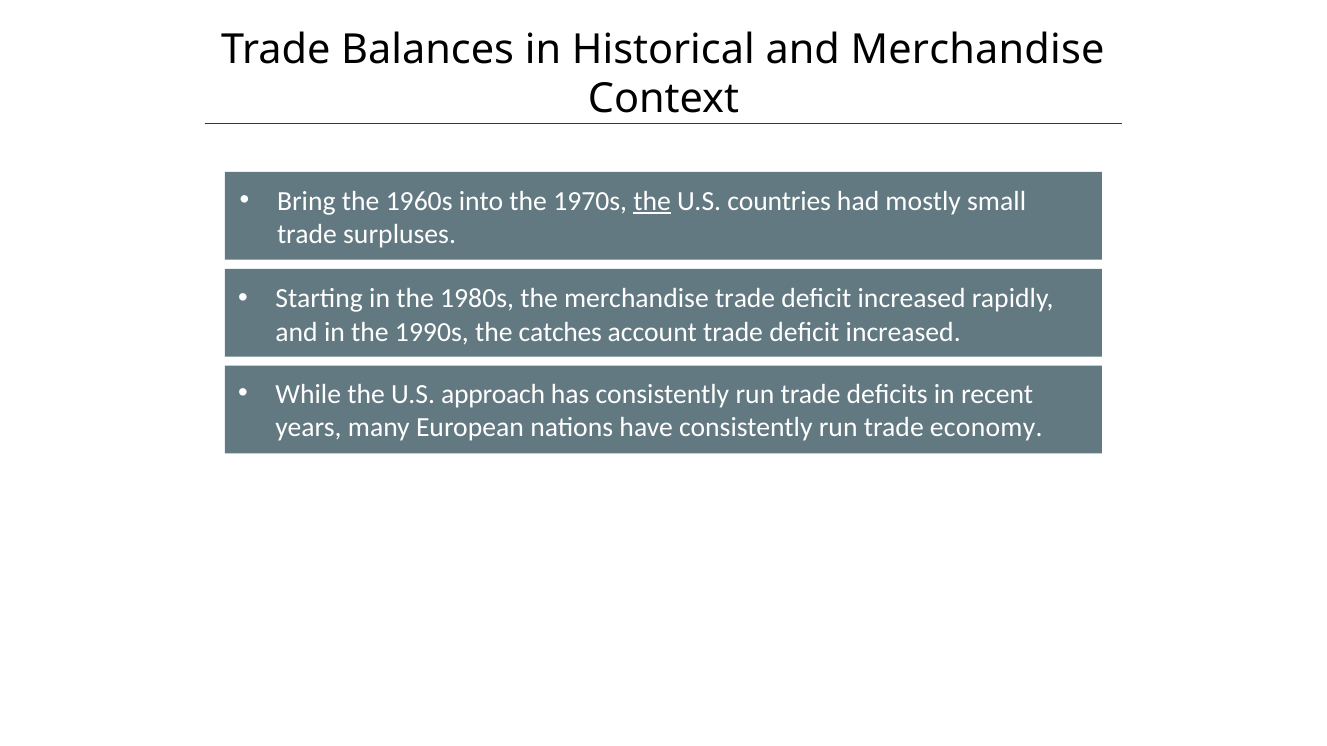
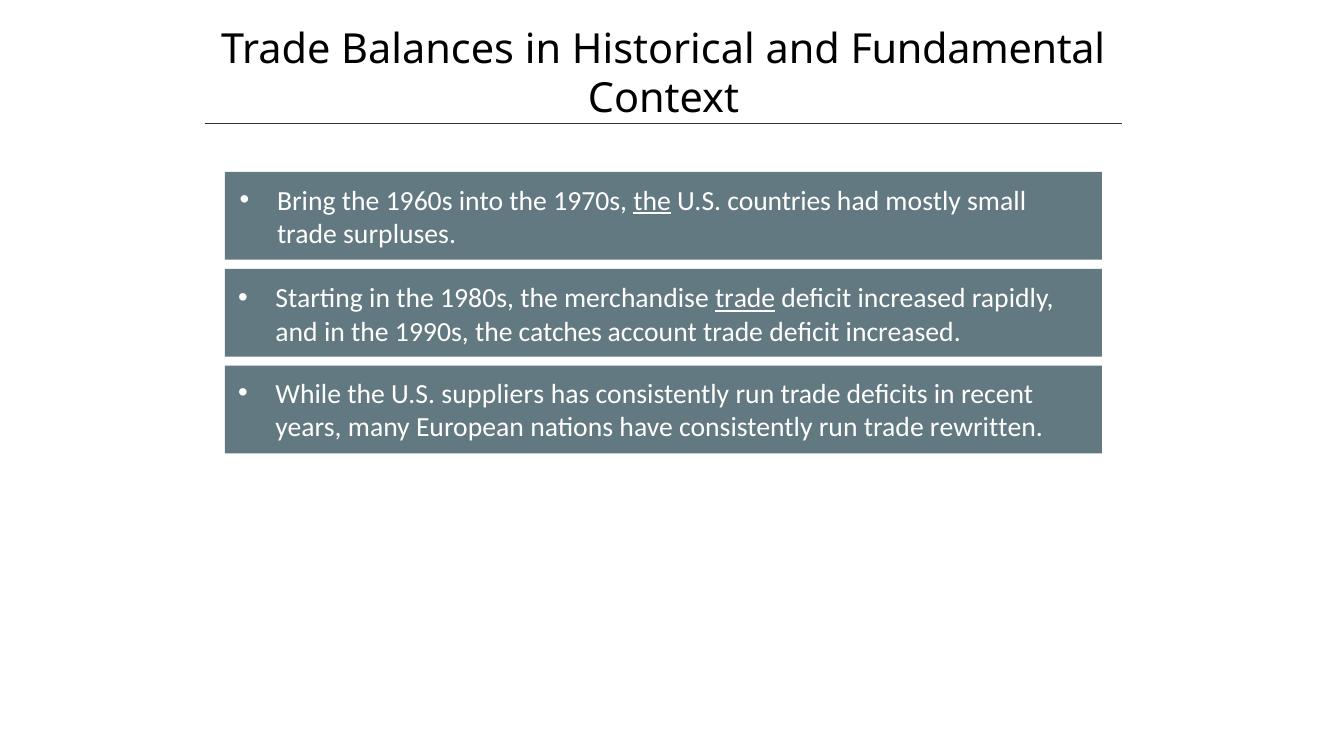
and Merchandise: Merchandise -> Fundamental (978, 49)
trade underline: none -> present (745, 299)
approach: approach -> suppliers (493, 394)
economy: economy -> rewritten (986, 428)
